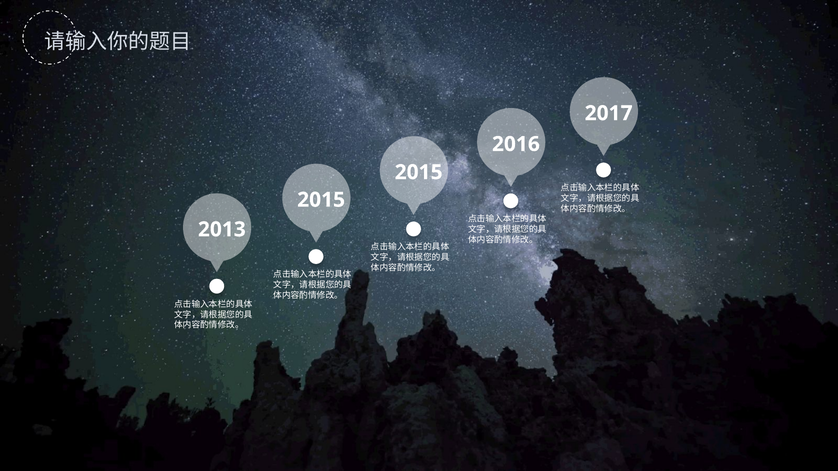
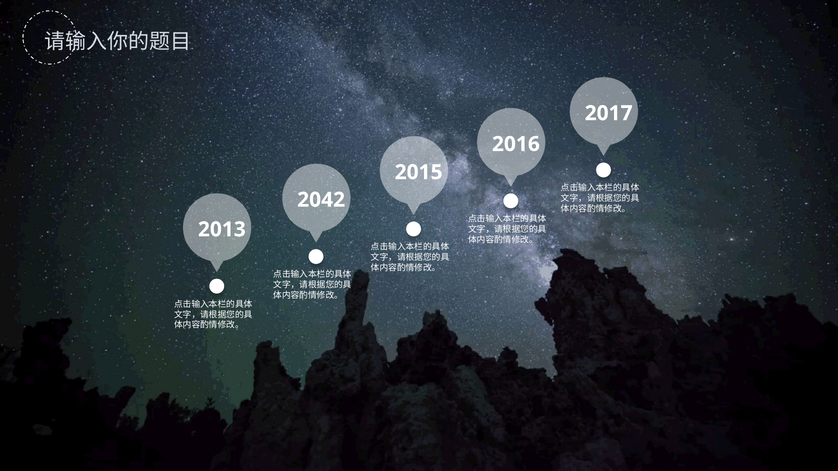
2015: 2015 -> 2042 (321, 200)
